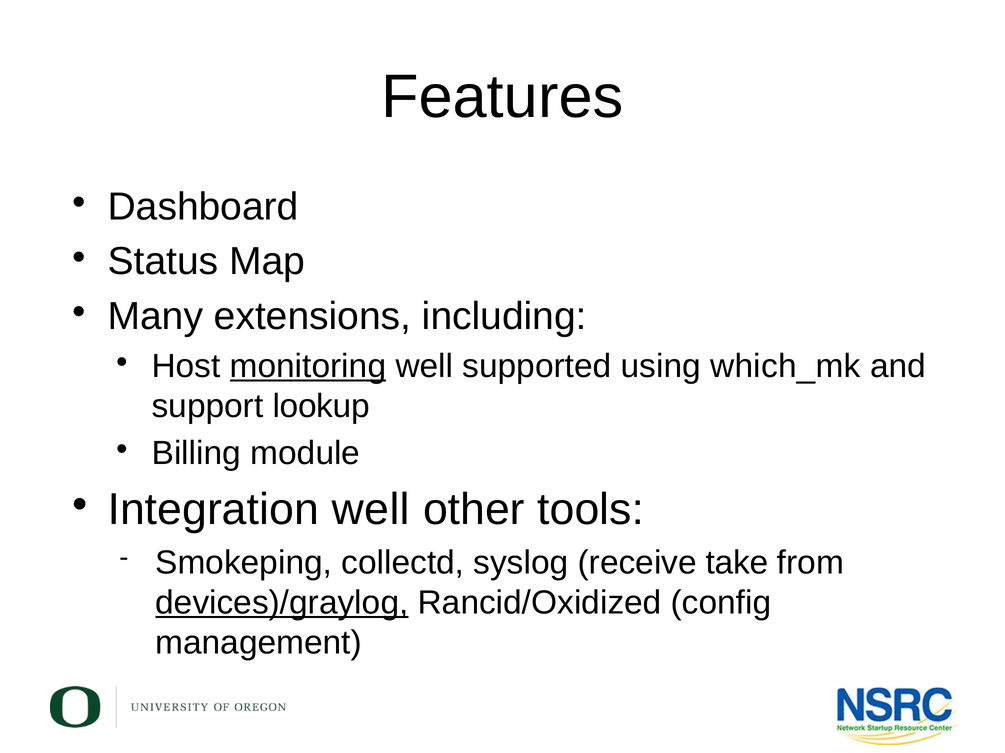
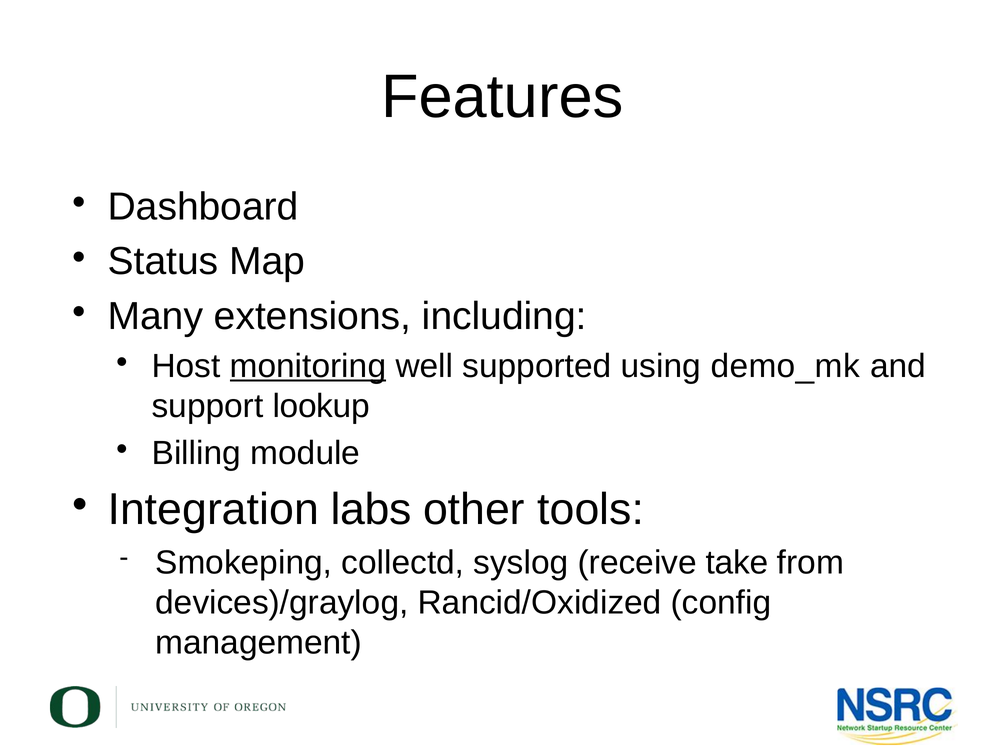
which_mk: which_mk -> demo_mk (785, 366)
Integration well: well -> labs (371, 510)
devices)/graylog underline: present -> none (282, 603)
